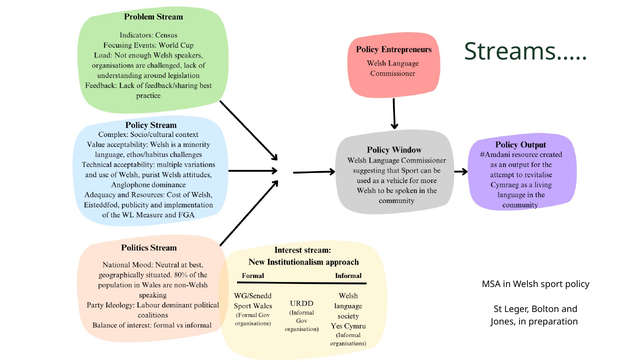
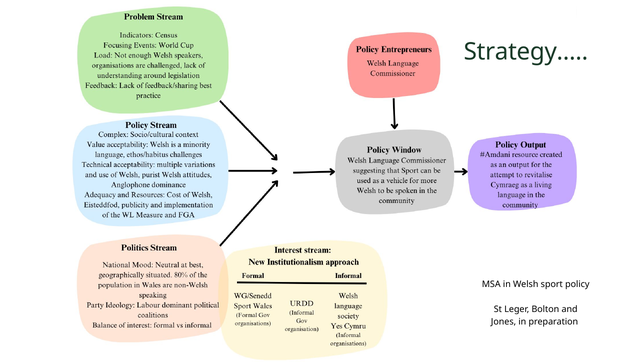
Streams…: Streams… -> Strategy… (526, 52)
